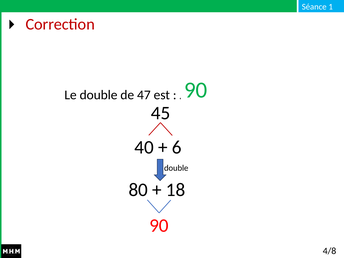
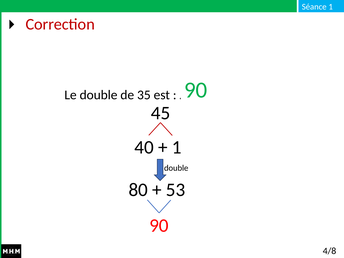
47: 47 -> 35 (144, 95)
6: 6 -> 1 (177, 147)
18: 18 -> 53 (176, 190)
